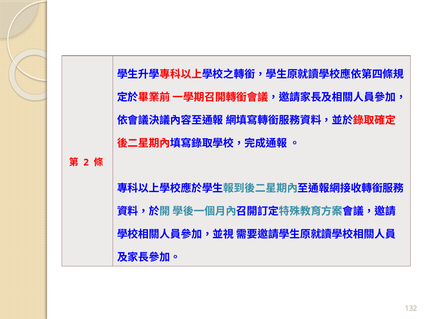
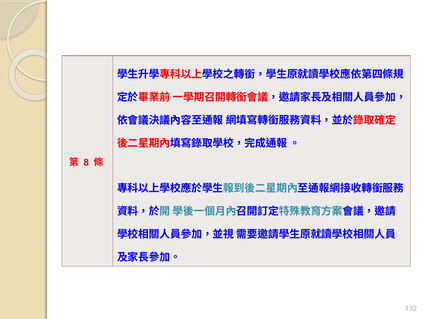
2: 2 -> 8 (86, 162)
